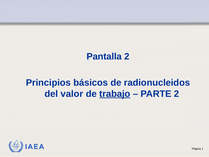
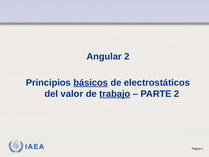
Pantalla: Pantalla -> Angular (104, 56)
básicos underline: none -> present (91, 83)
radionucleidos: radionucleidos -> electrostáticos (157, 83)
